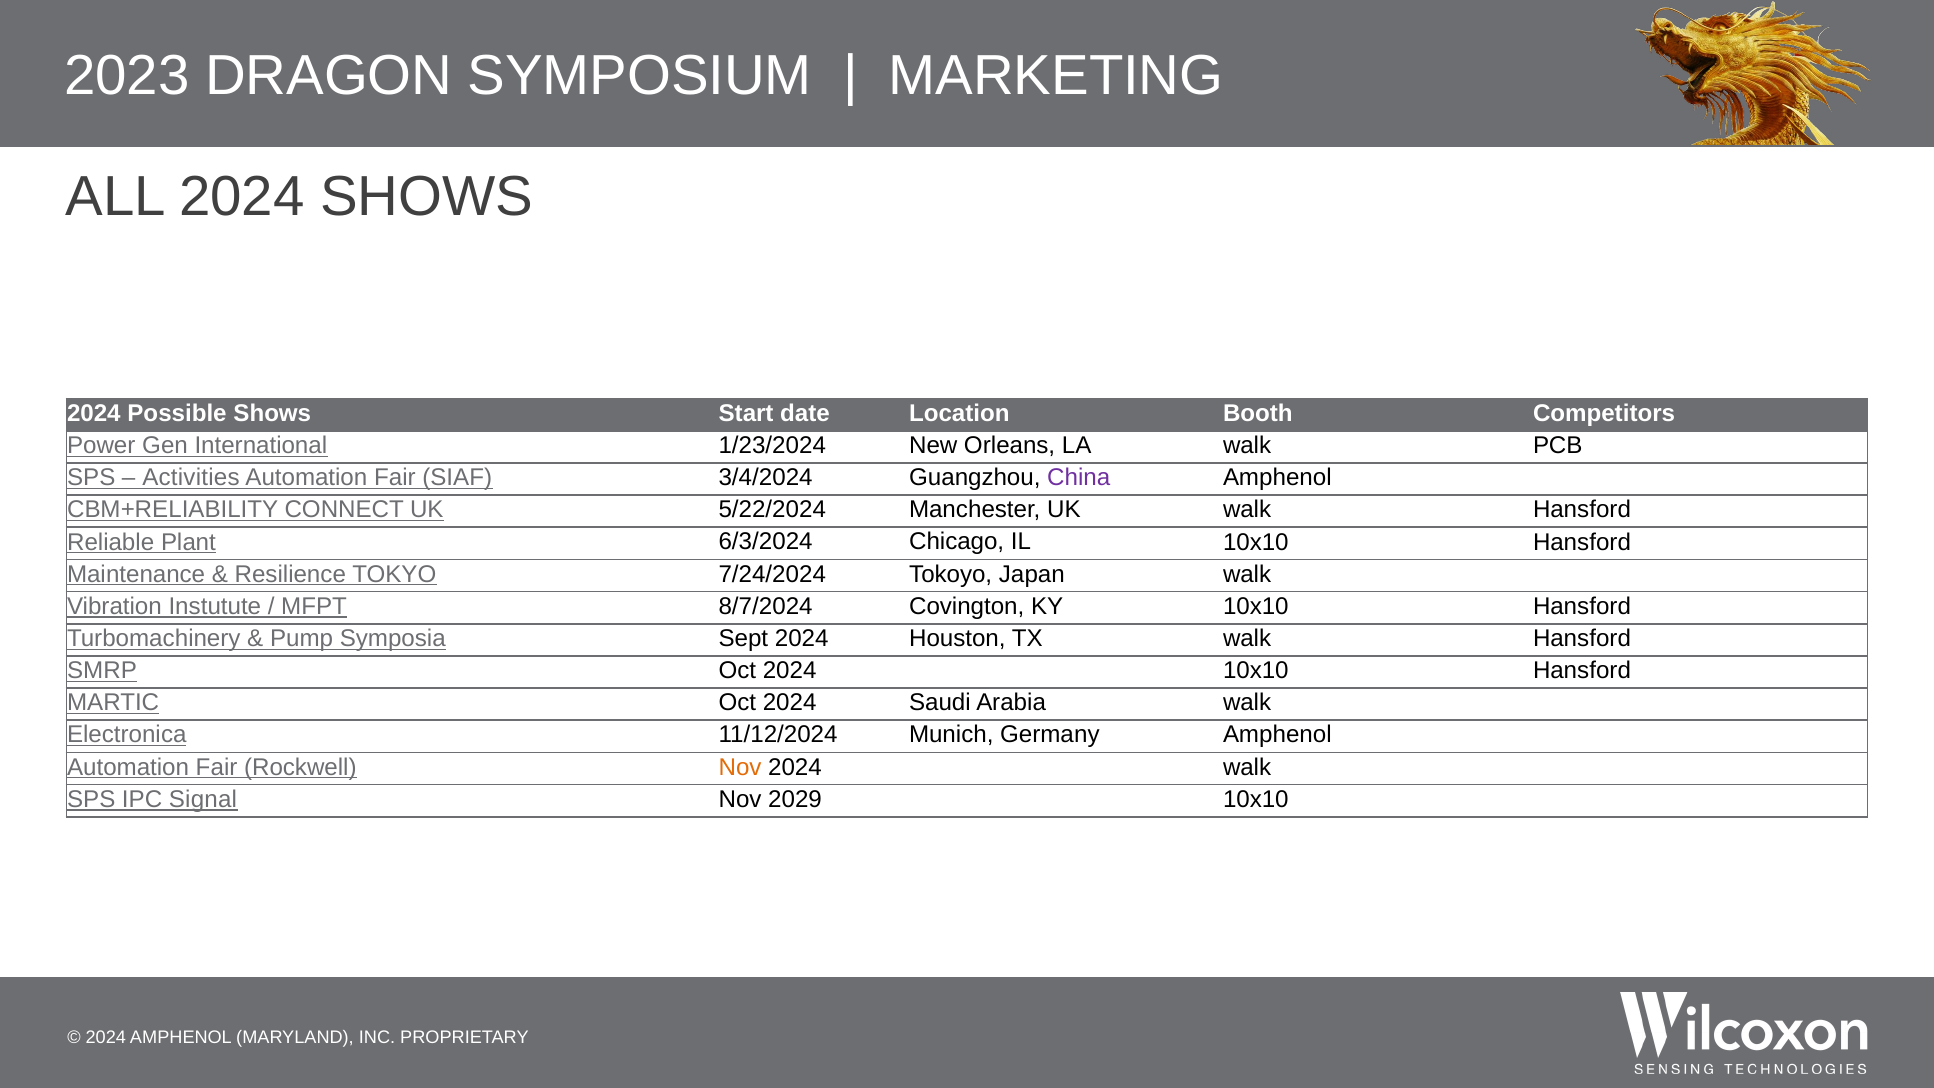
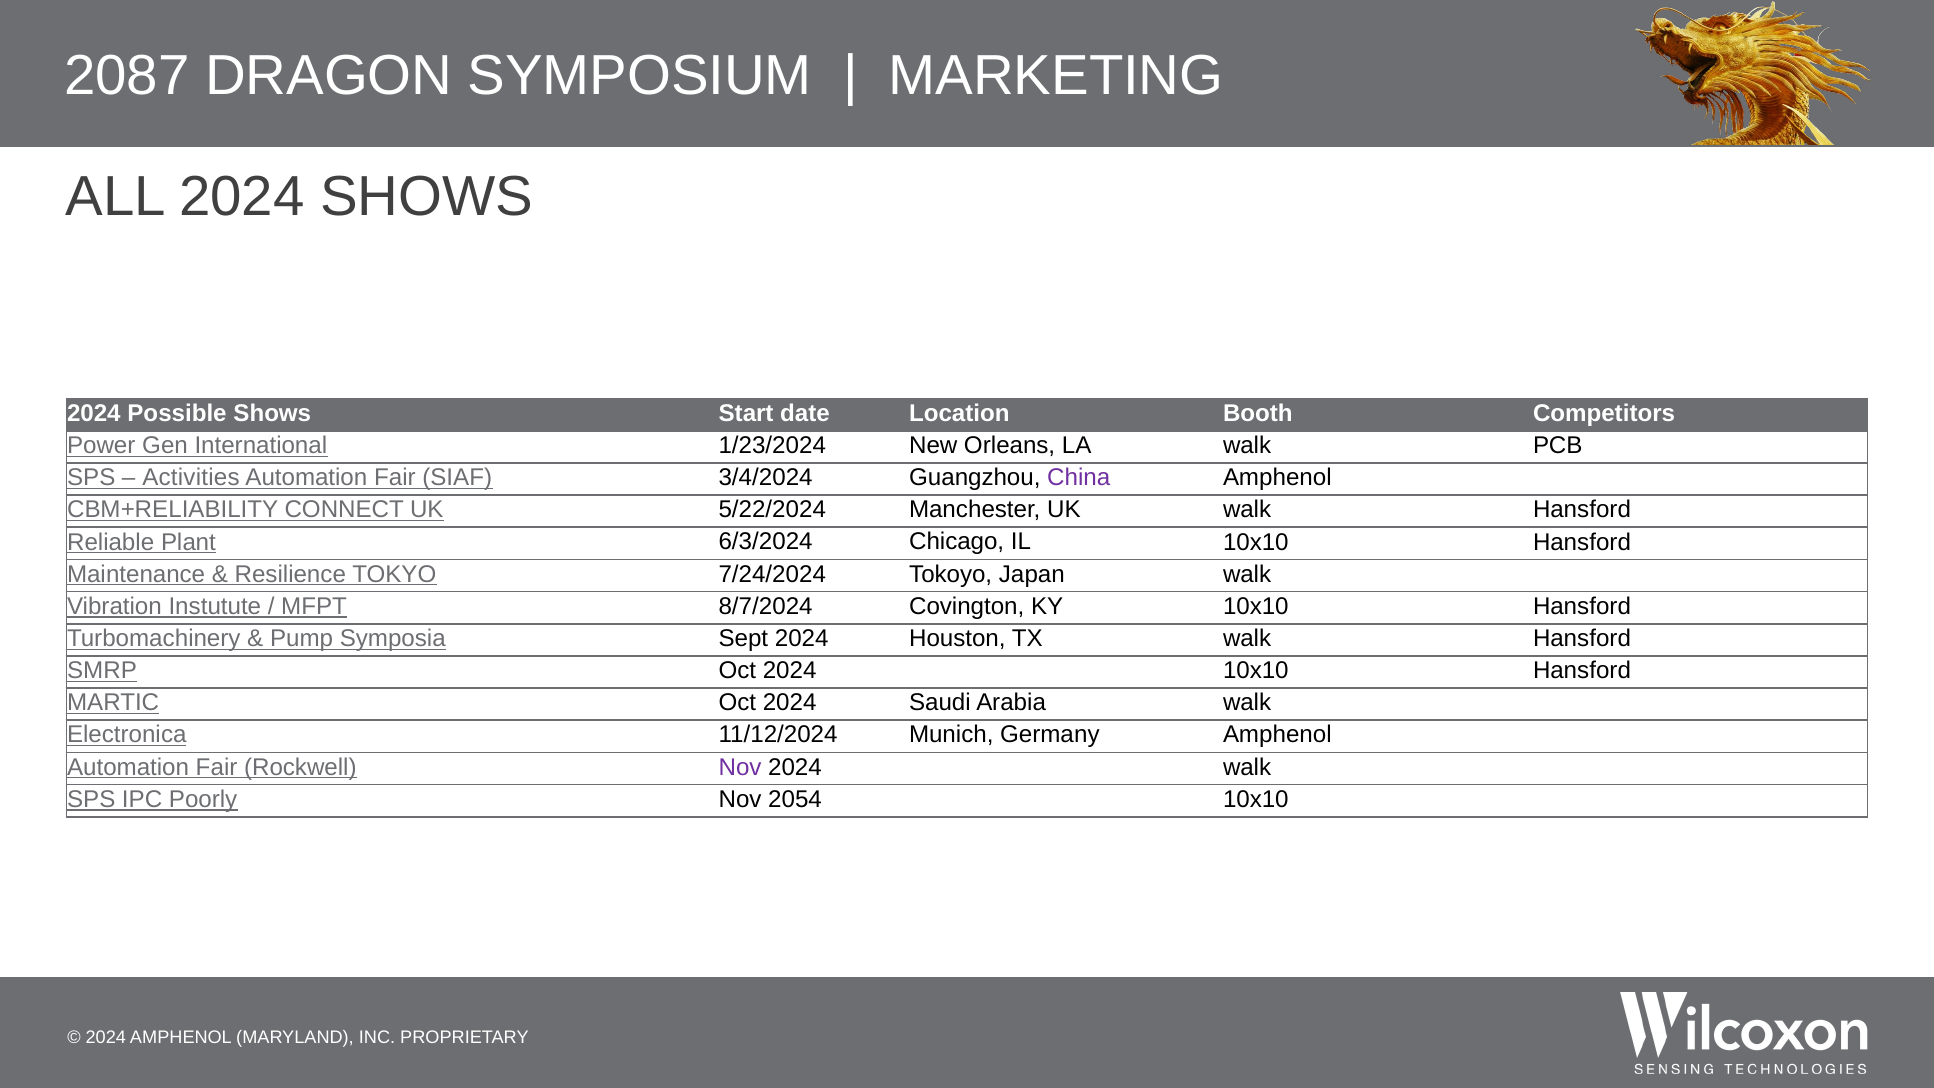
2023: 2023 -> 2087 (127, 76)
Nov colour: orange -> purple (740, 767)
Signal: Signal -> Poorly (203, 799)
2029: 2029 -> 2054 (795, 799)
